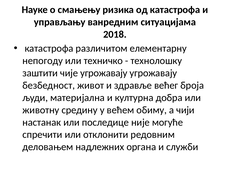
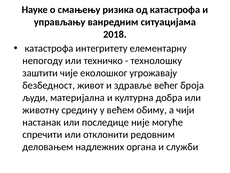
различитом: различитом -> интегритету (102, 48)
чије угрожавaју: угрожавaју -> еколошког (104, 73)
